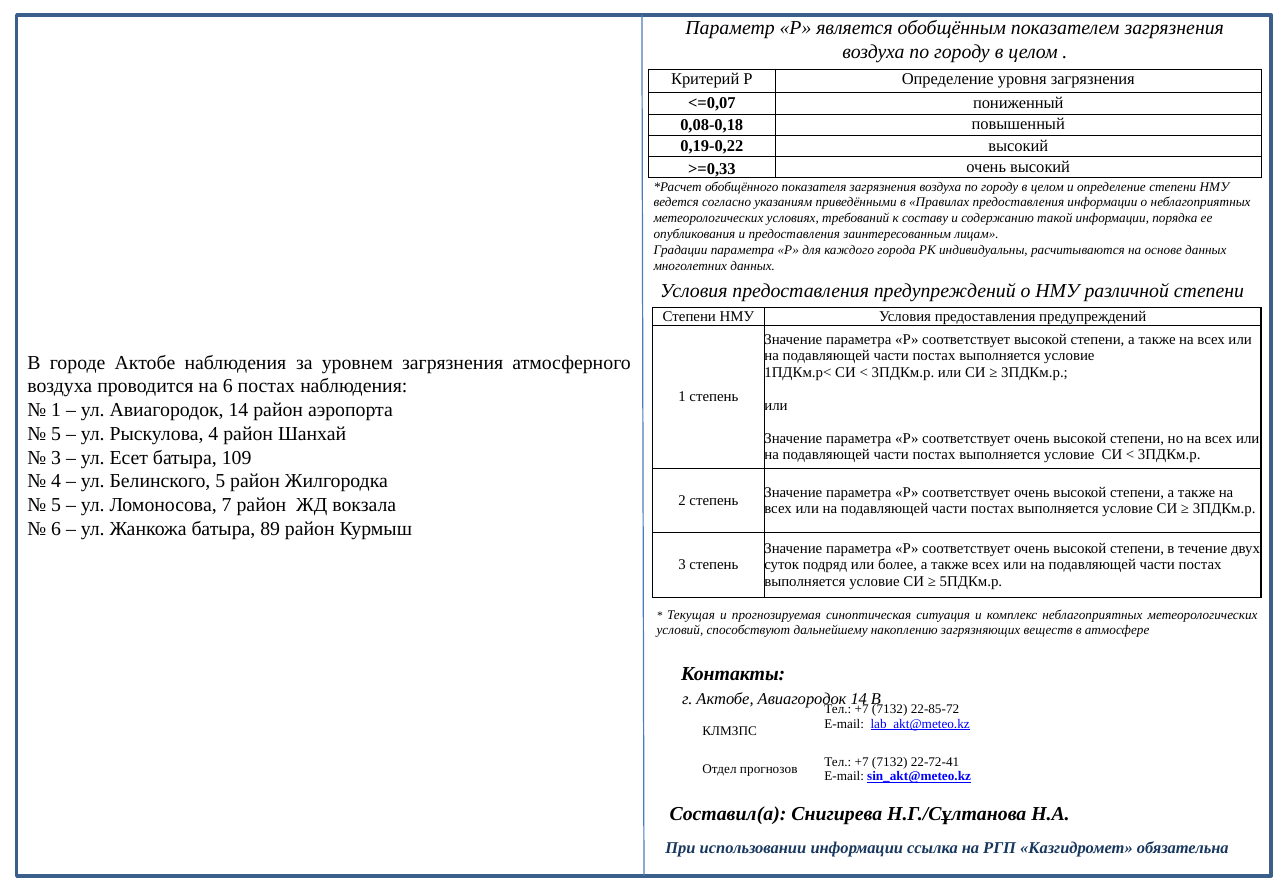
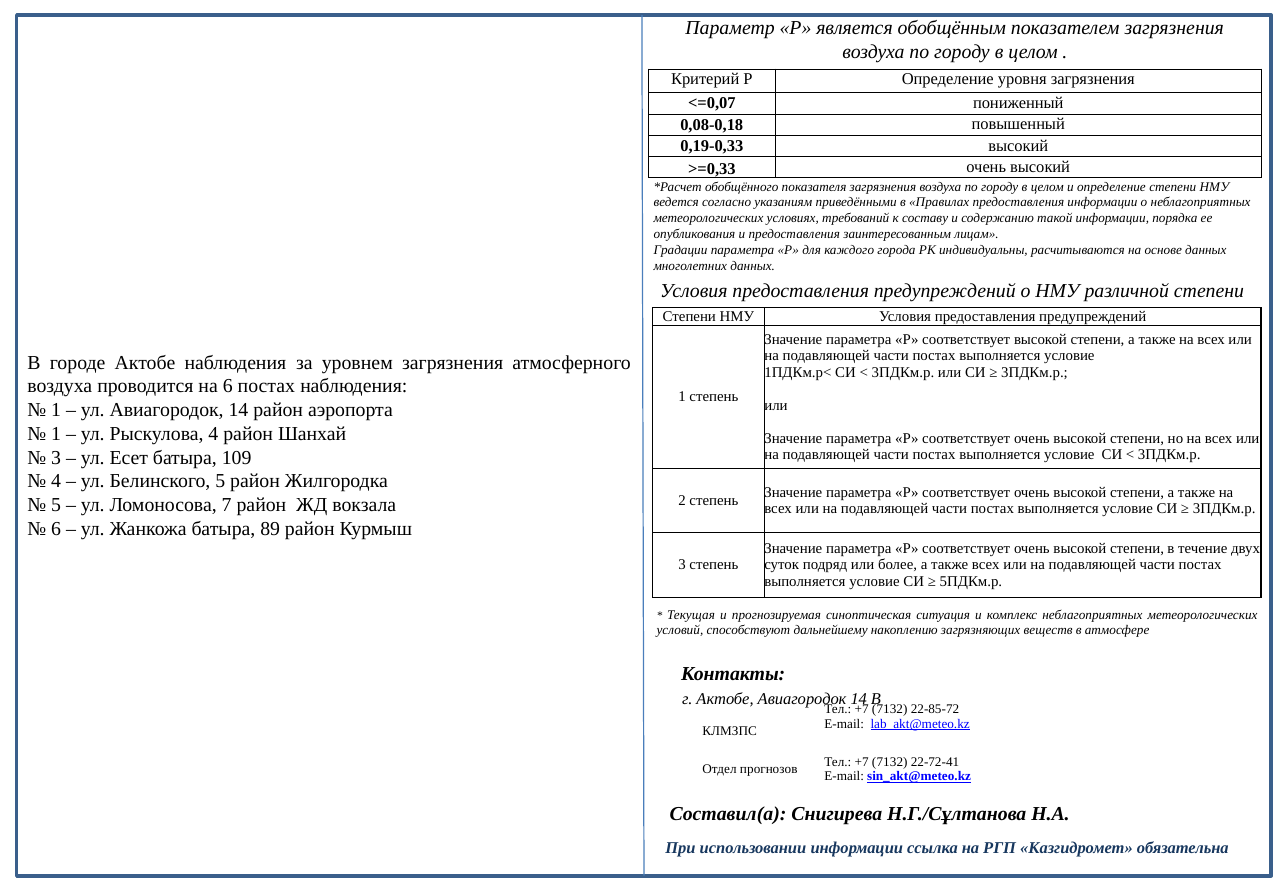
0,19-0,22: 0,19-0,22 -> 0,19-0,33 (712, 146)
5: 5 -> 1 (56, 434)
